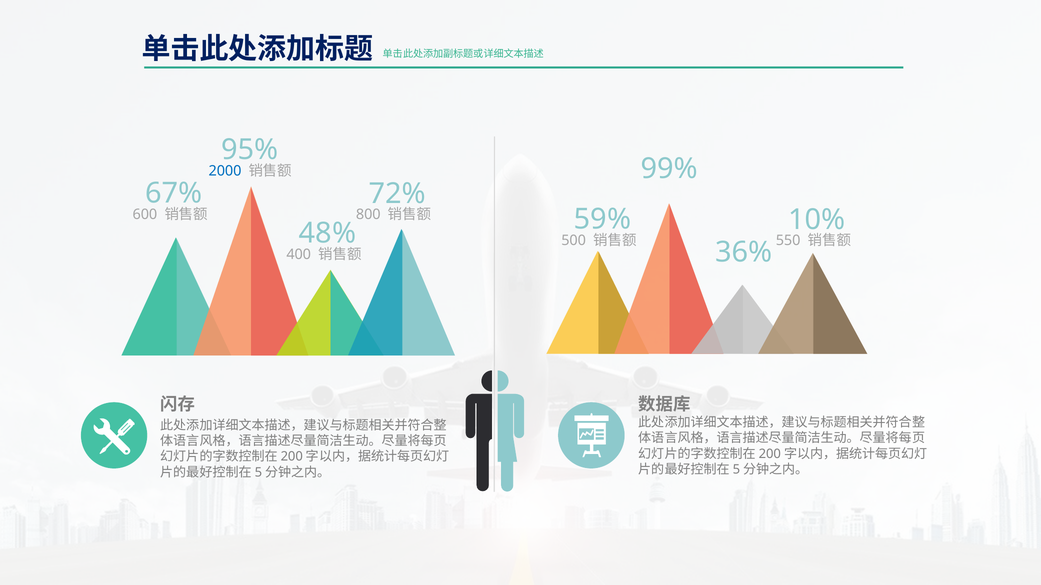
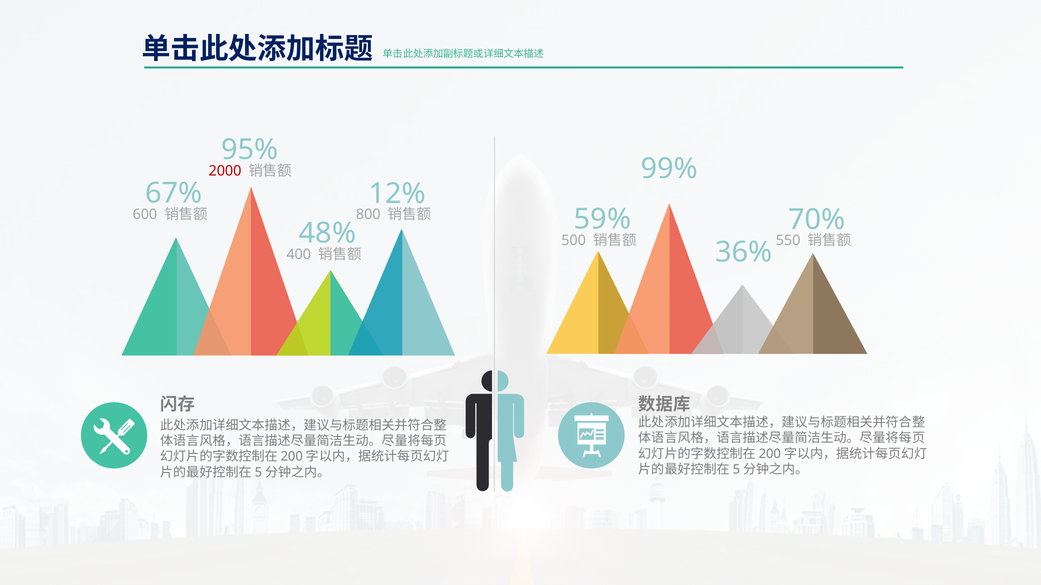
2000 colour: blue -> red (225, 171)
72%: 72% -> 12% (397, 194)
10%: 10% -> 70% (817, 220)
